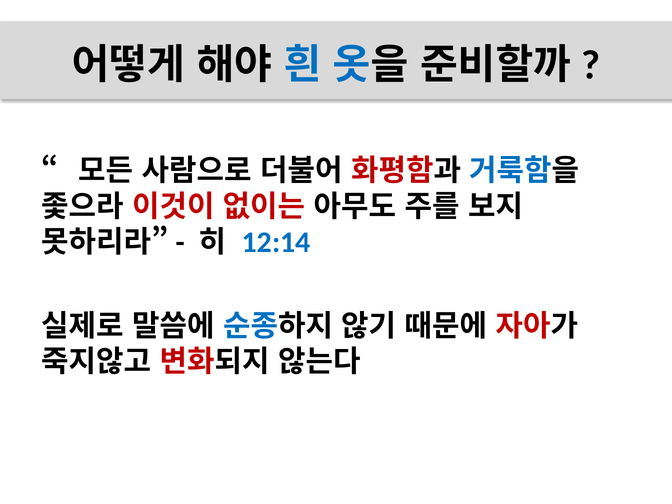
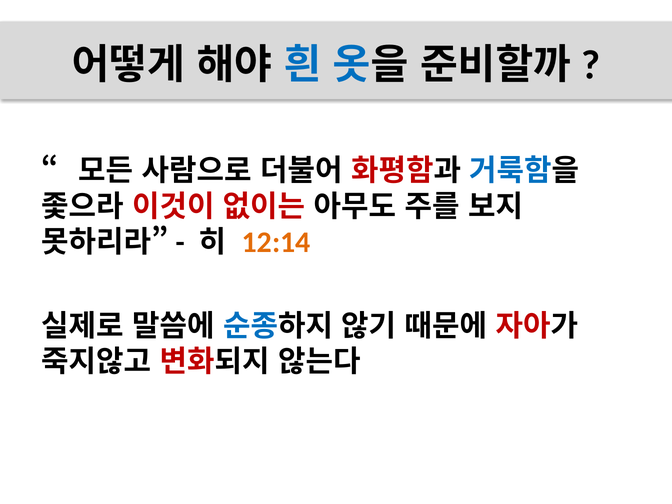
12:14 colour: blue -> orange (276, 243)
